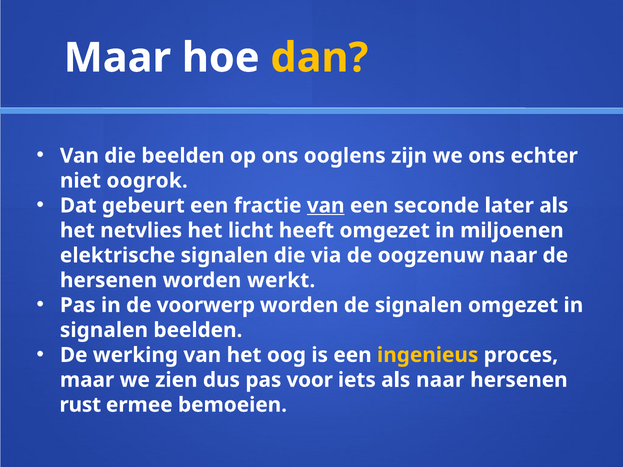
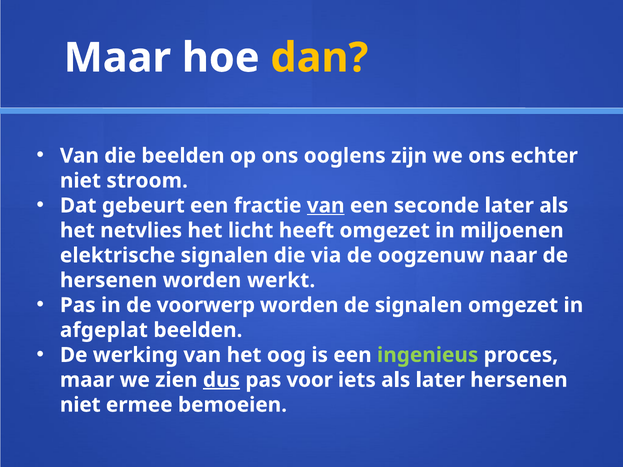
oogrok: oogrok -> stroom (147, 181)
signalen: signalen -> afgeplat (104, 330)
ingenieus colour: yellow -> light green (428, 355)
dus underline: none -> present (221, 380)
als naar: naar -> later (440, 380)
rust: rust -> niet (80, 405)
